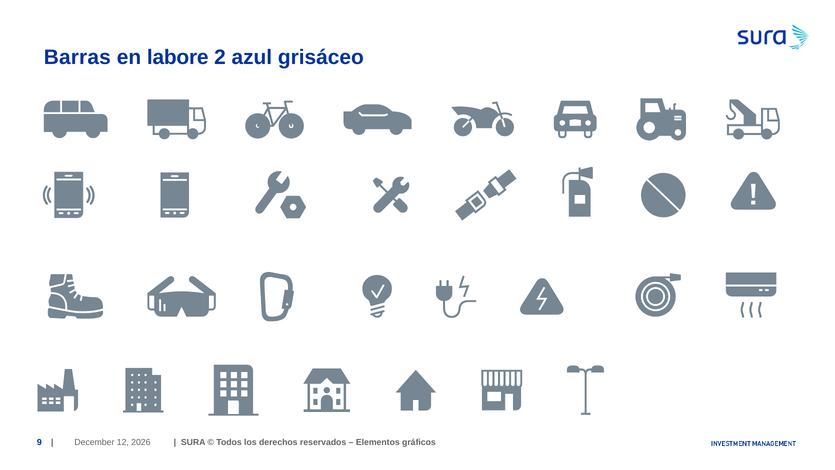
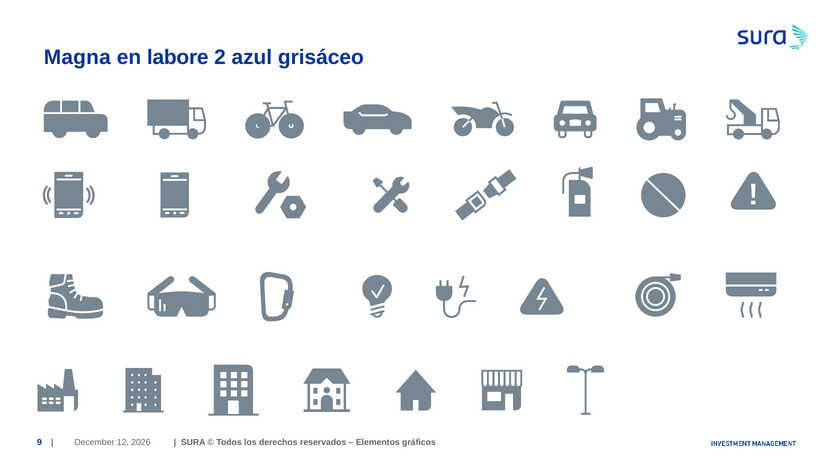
Barras: Barras -> Magna (77, 57)
